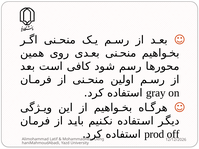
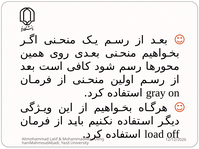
prod: prod -> load (154, 134)
